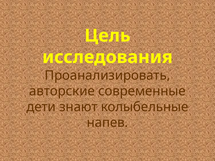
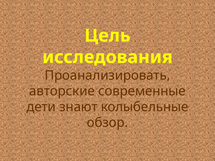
напев: напев -> обзор (107, 123)
